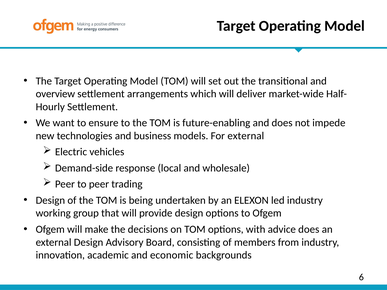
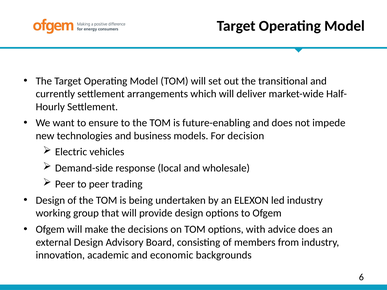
overview: overview -> currently (55, 94)
For external: external -> decision (246, 136)
